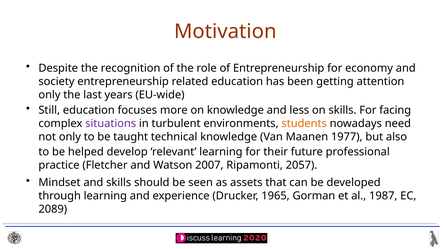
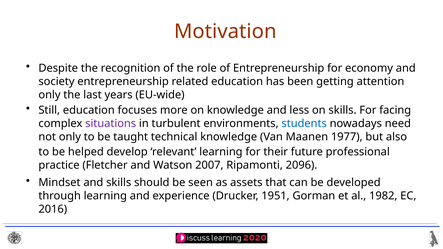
students colour: orange -> blue (304, 124)
2057: 2057 -> 2096 (302, 165)
1965: 1965 -> 1951 (276, 196)
1987: 1987 -> 1982 (383, 196)
2089: 2089 -> 2016 (53, 209)
